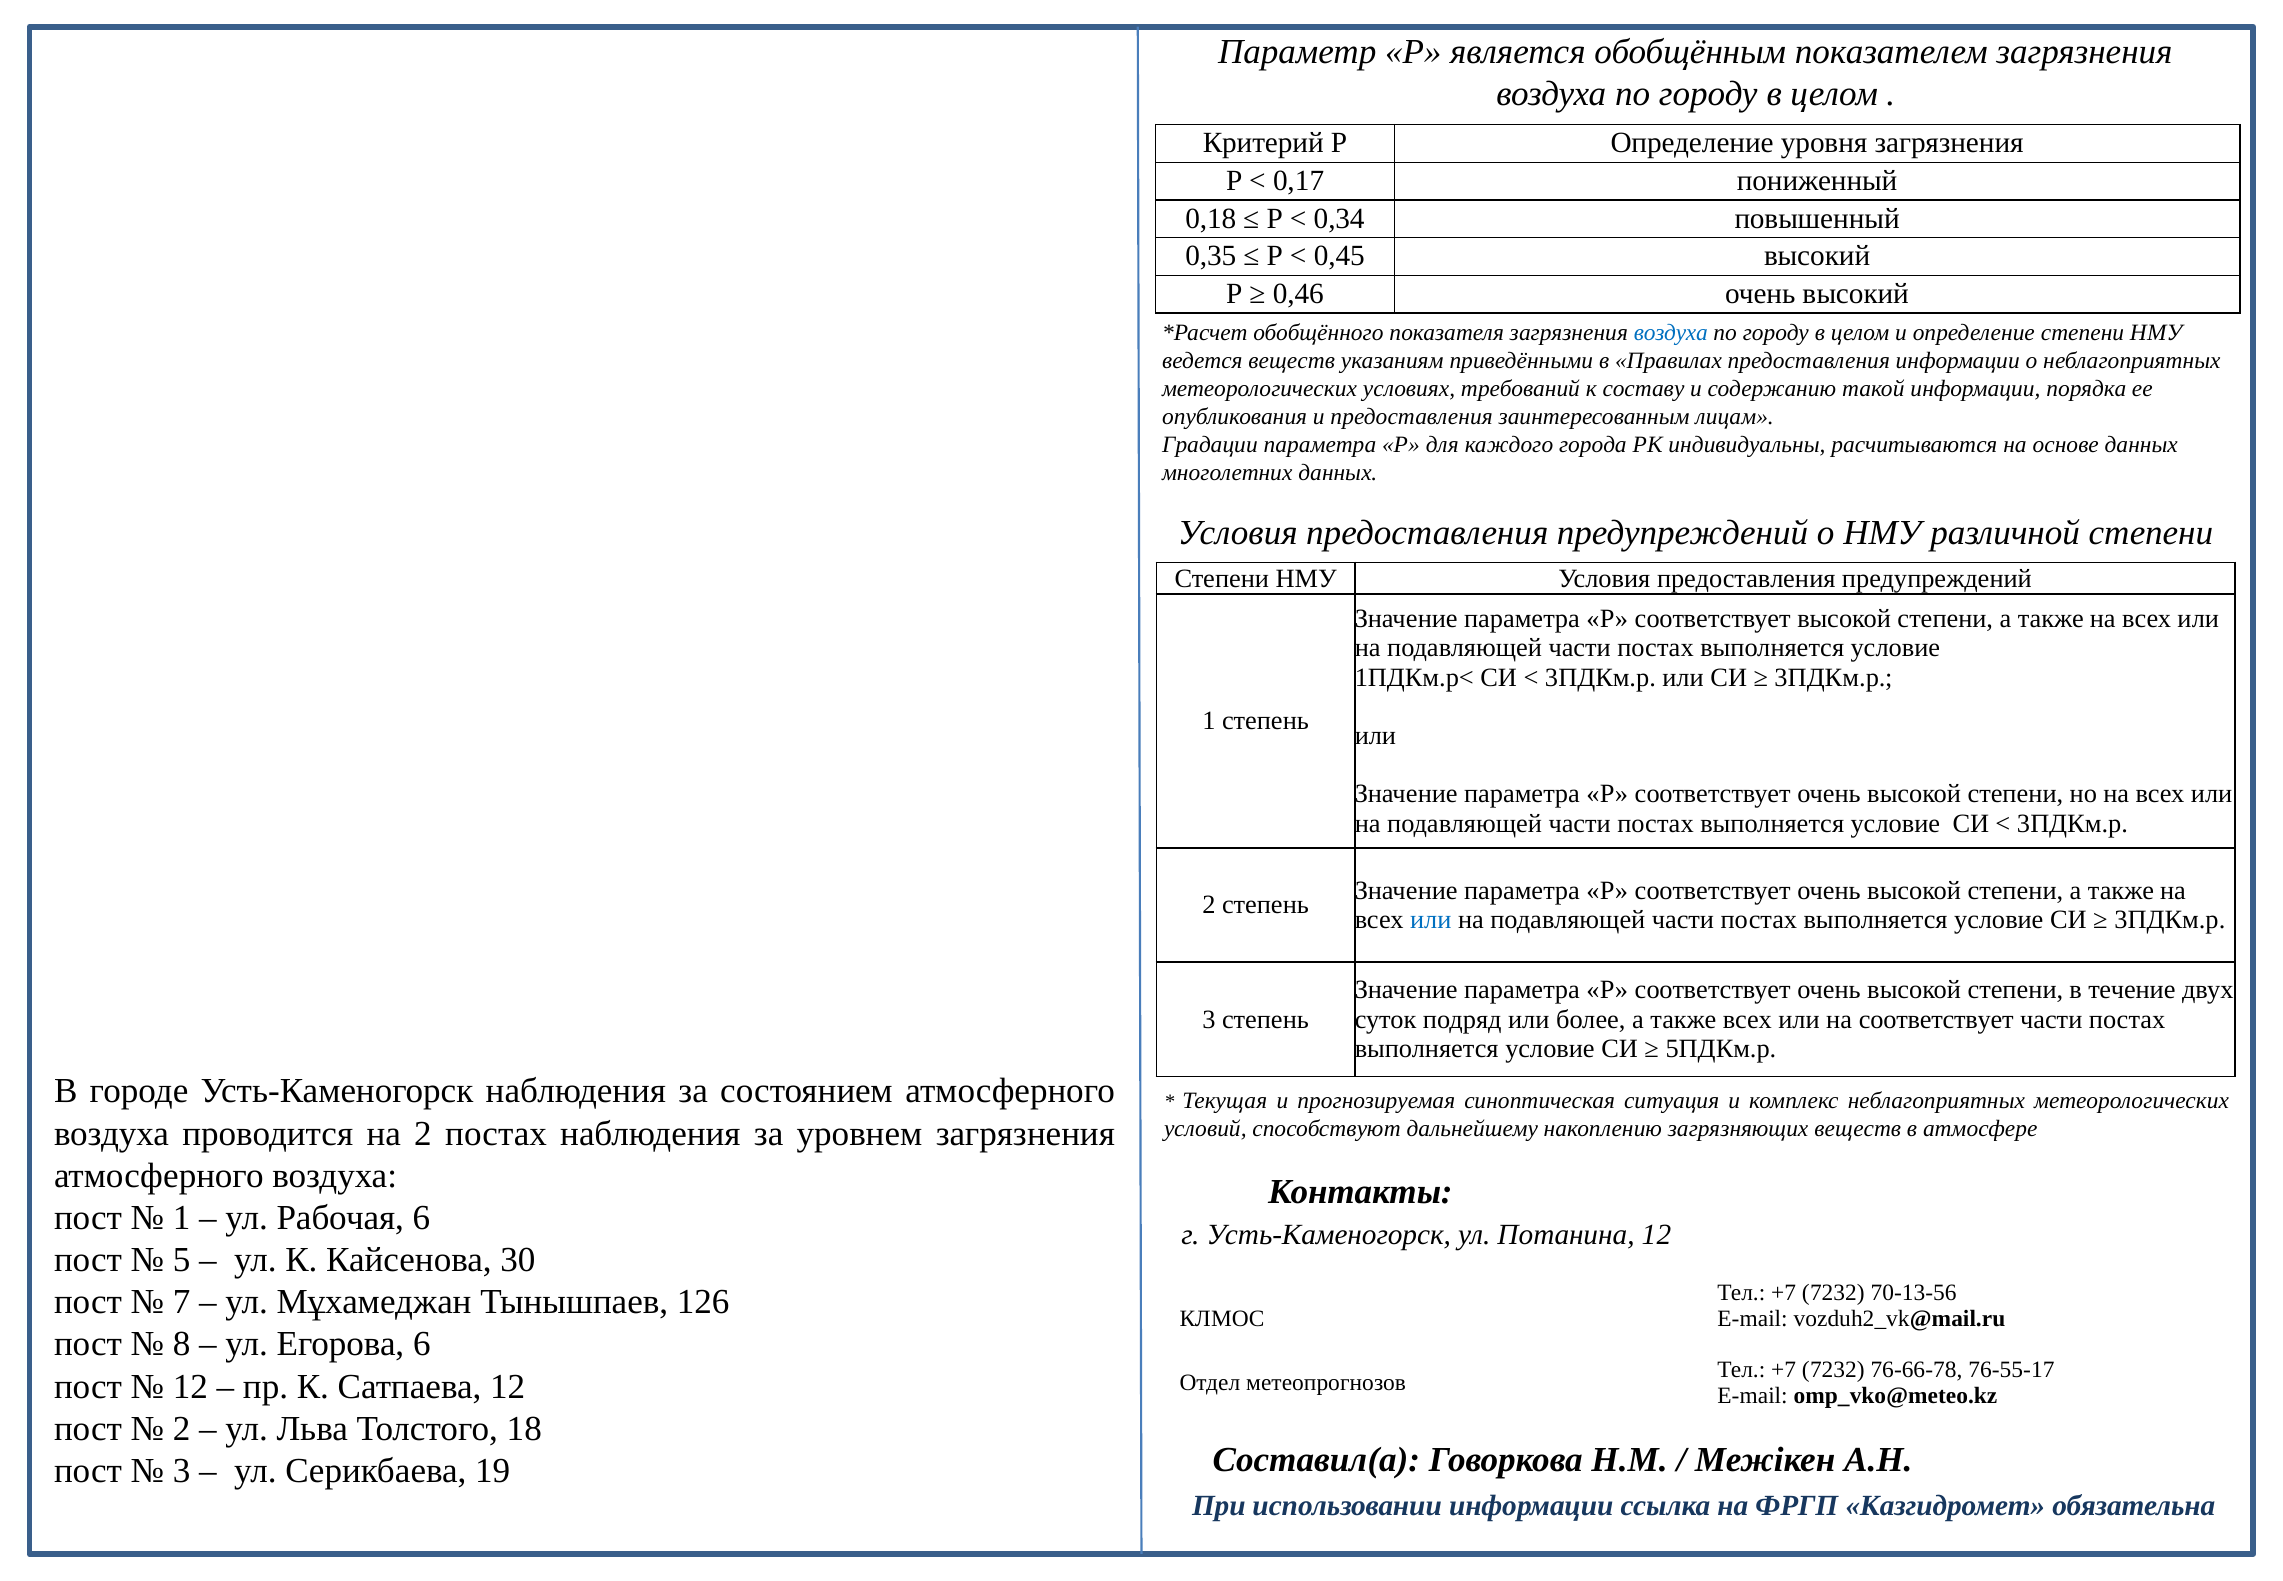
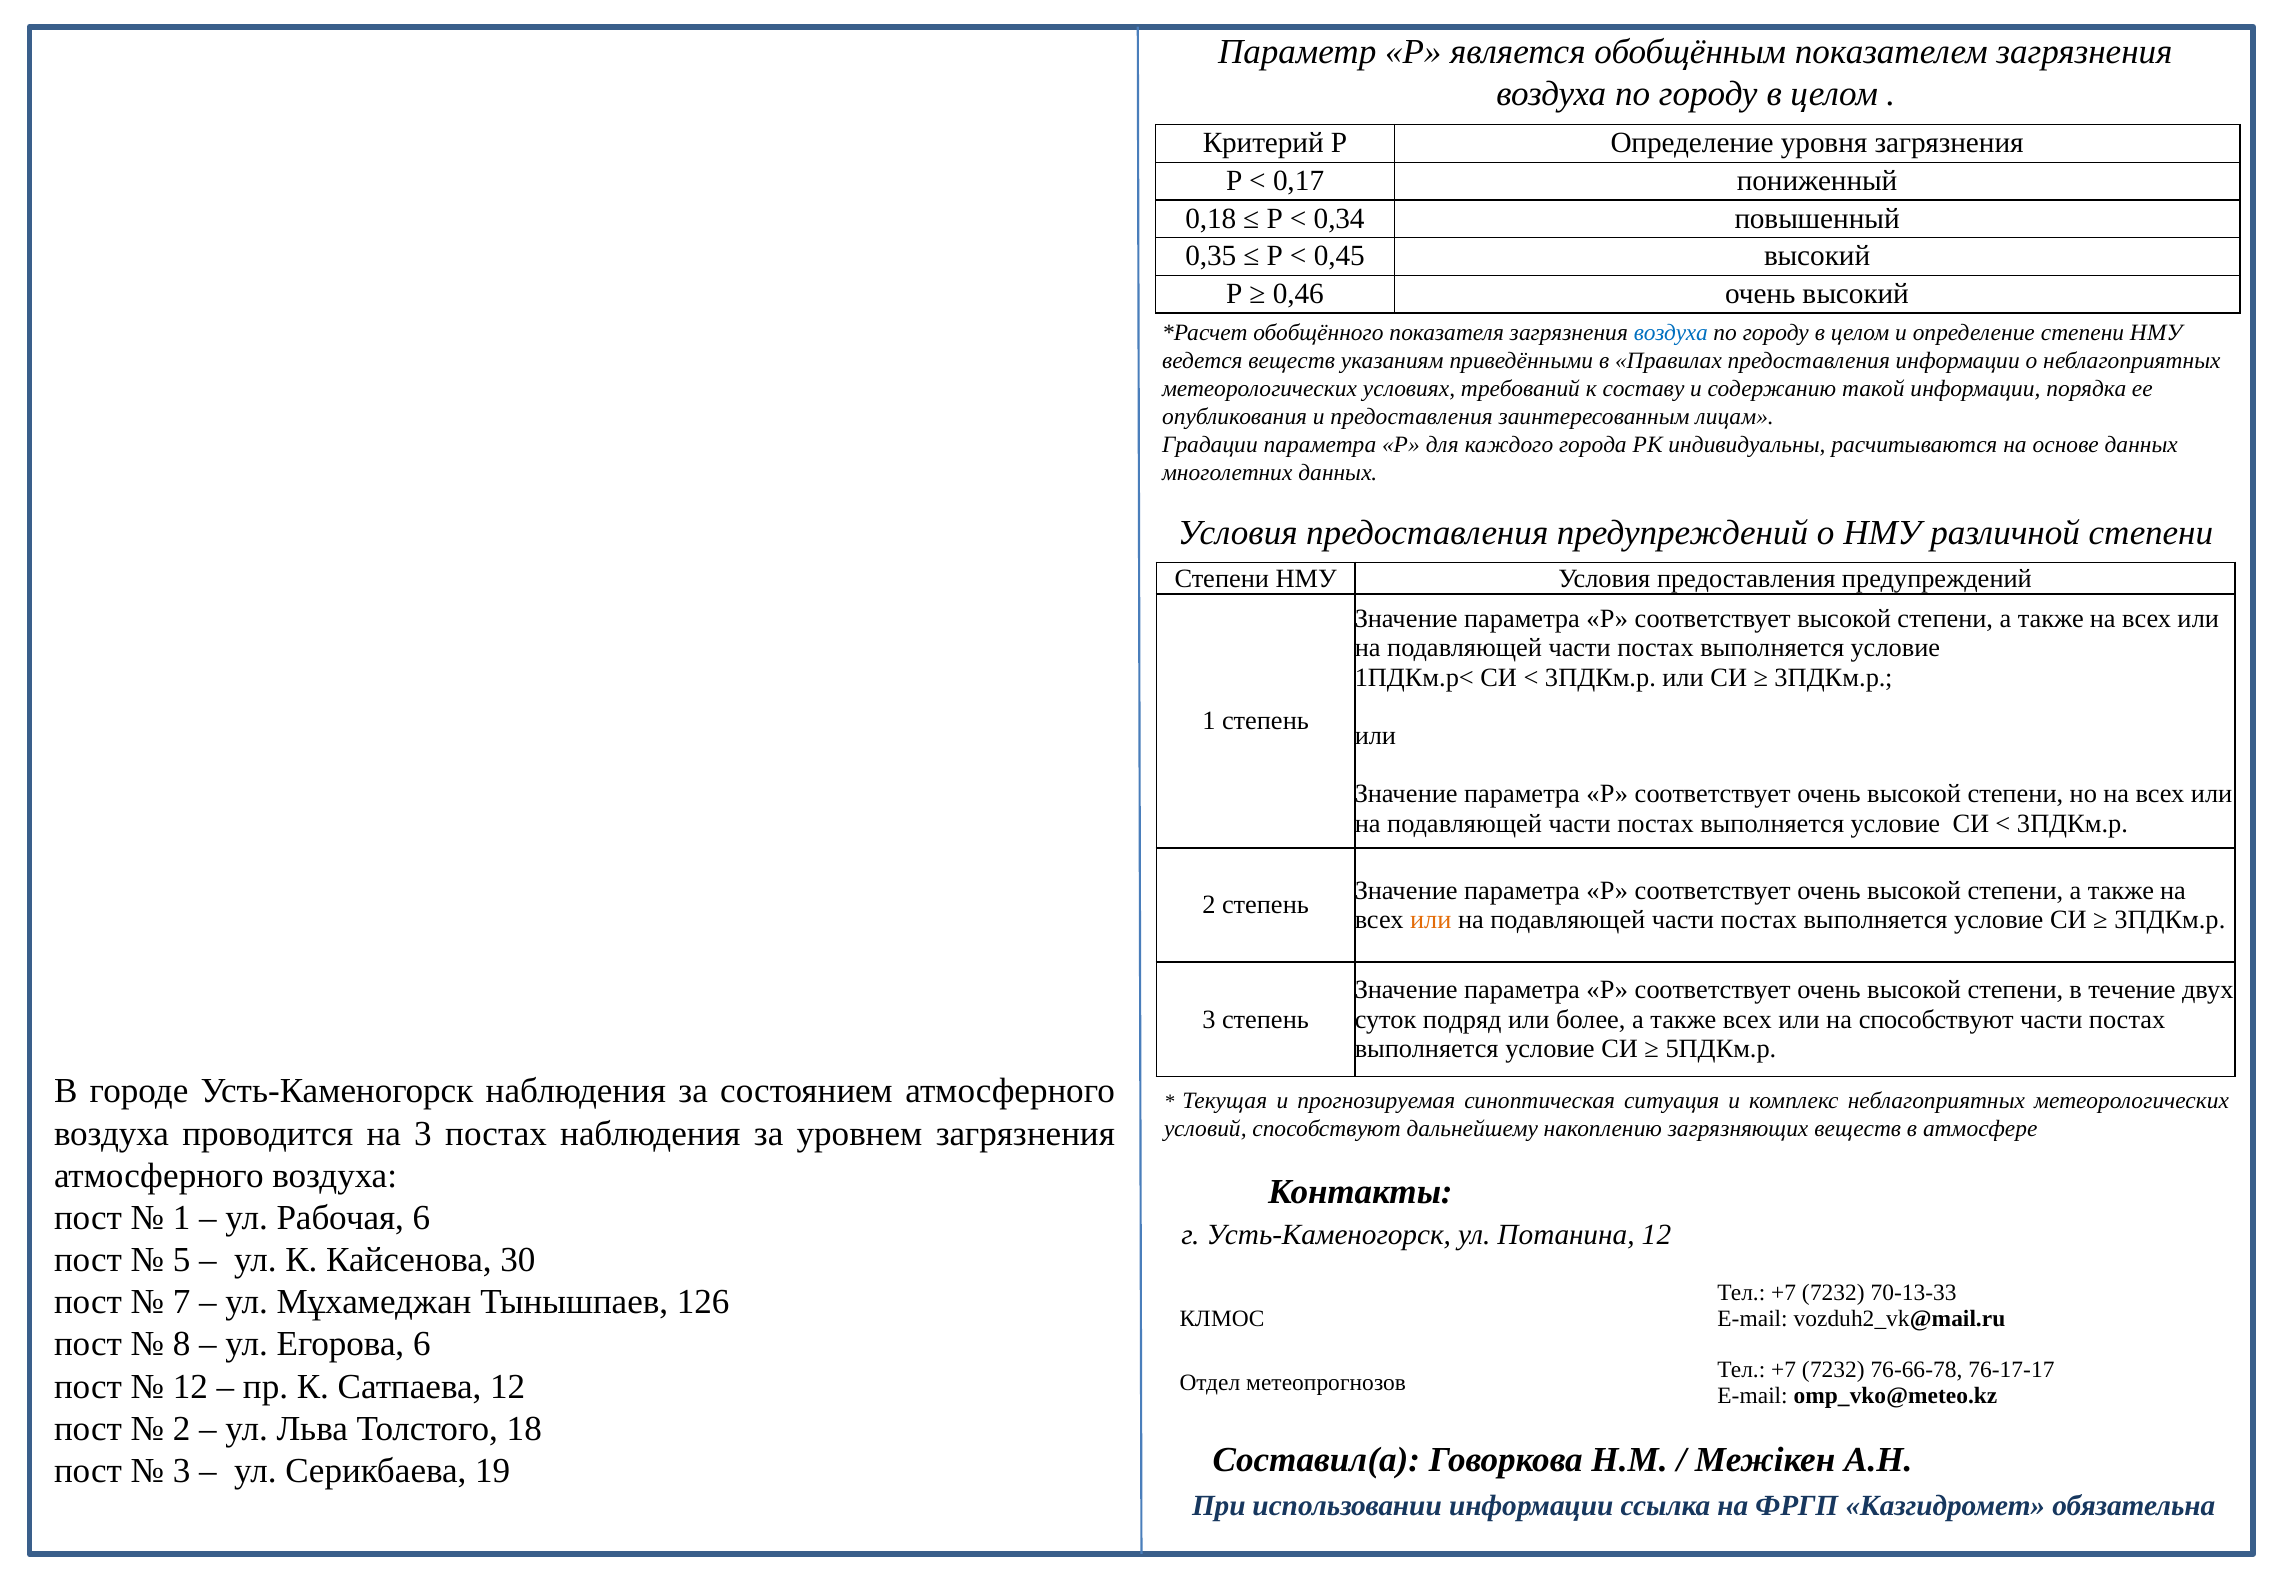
или colour: blue -> orange (1431, 920)
на соответствует: соответствует -> способствуют (1936, 1019)
на 2: 2 -> 3 (423, 1133)
70-13-56: 70-13-56 -> 70-13-33 (1914, 1292)
76-55-17: 76-55-17 -> 76-17-17 (2011, 1370)
